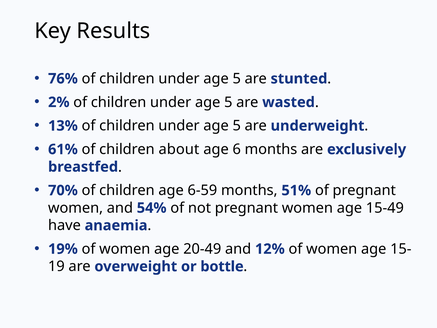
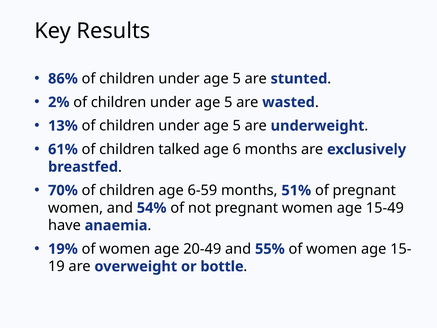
76%: 76% -> 86% (63, 79)
about: about -> talked (179, 149)
12%: 12% -> 55% (270, 249)
